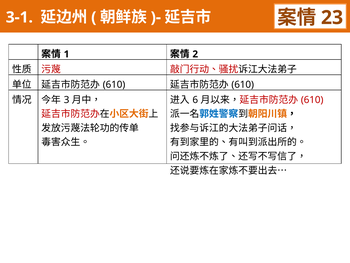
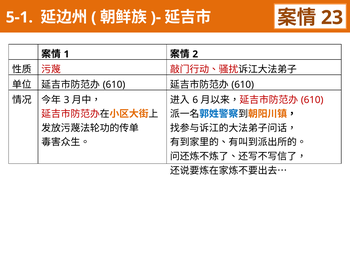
3-1: 3-1 -> 5-1 (19, 17)
